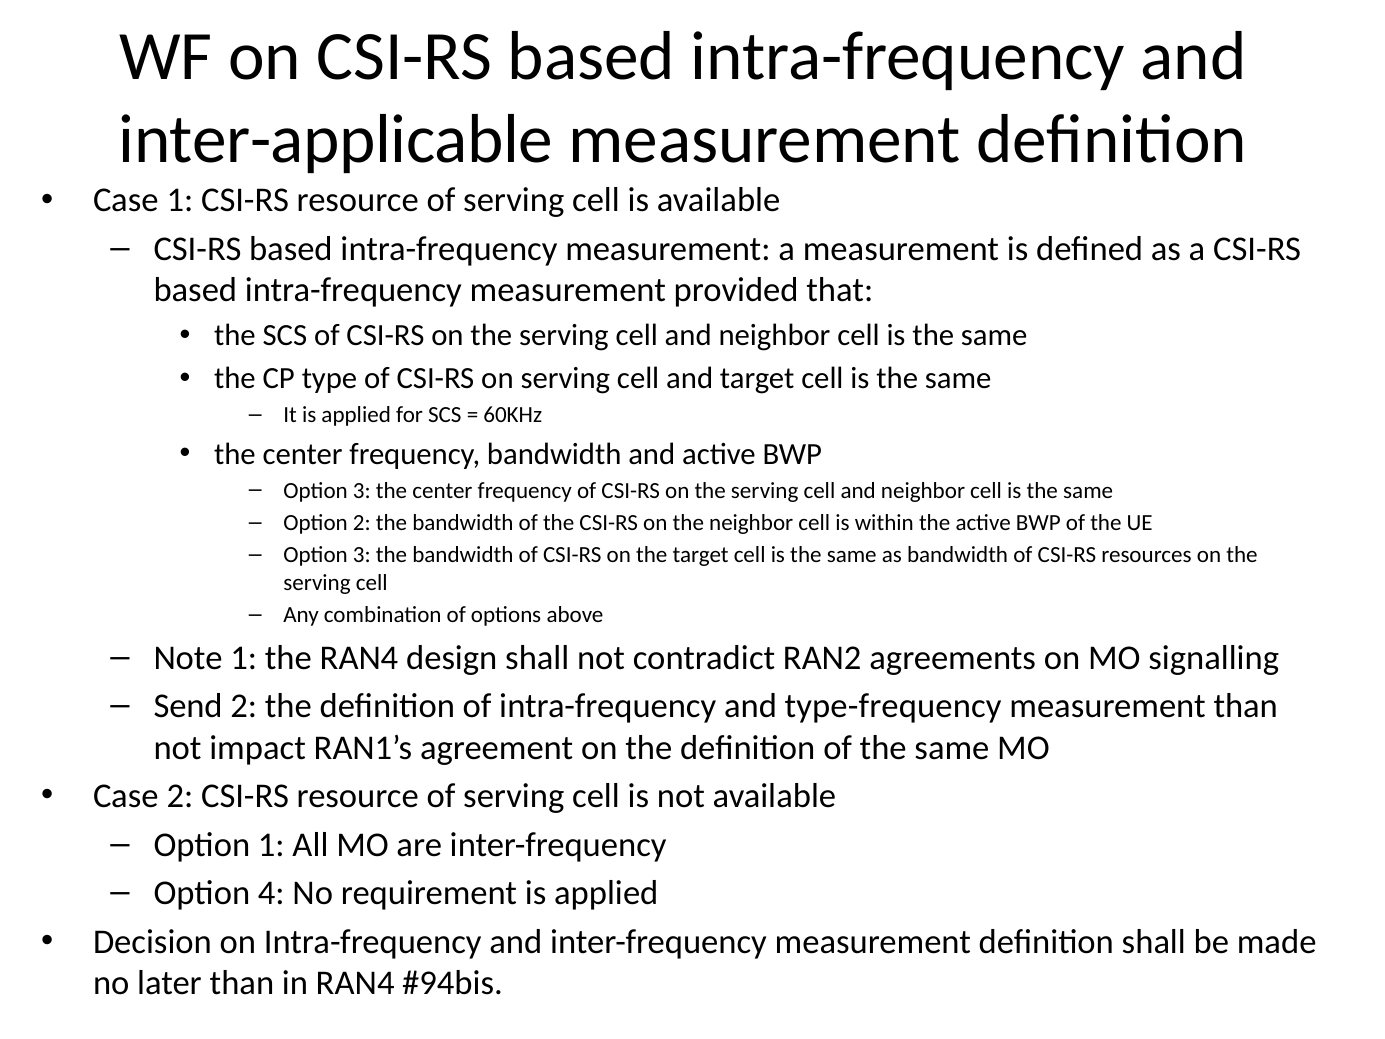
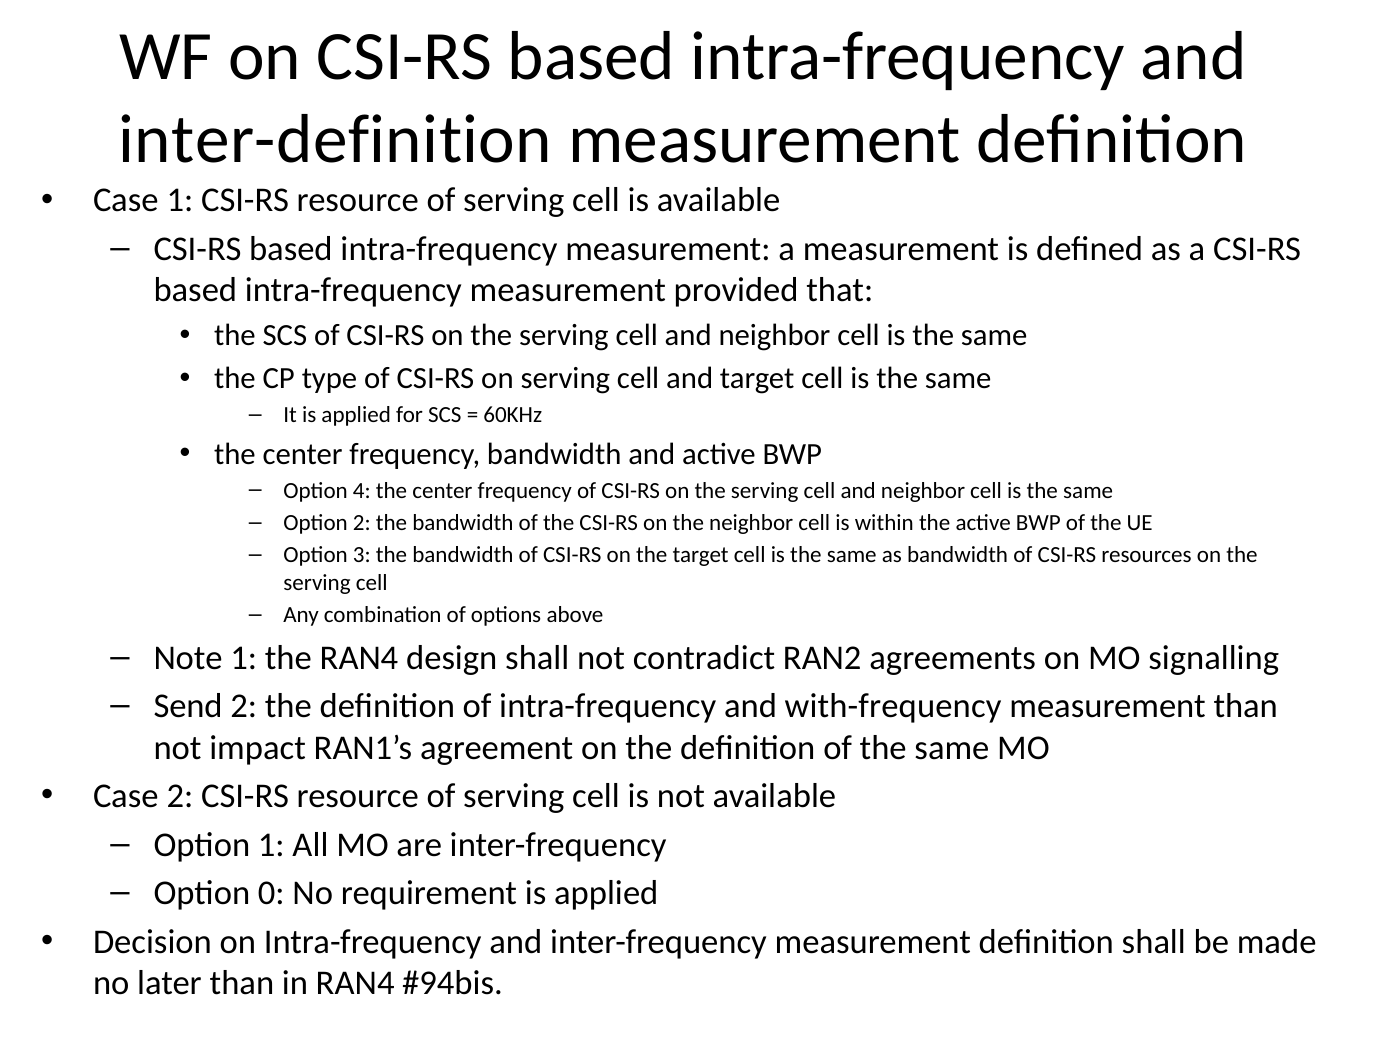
inter-applicable: inter-applicable -> inter-definition (335, 140)
3: 3 -> 4 (362, 490)
type-frequency: type-frequency -> with-frequency (893, 706)
4: 4 -> 0 (271, 893)
